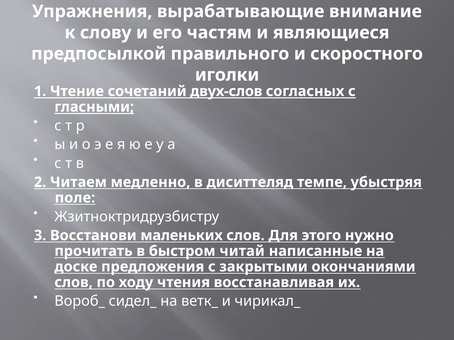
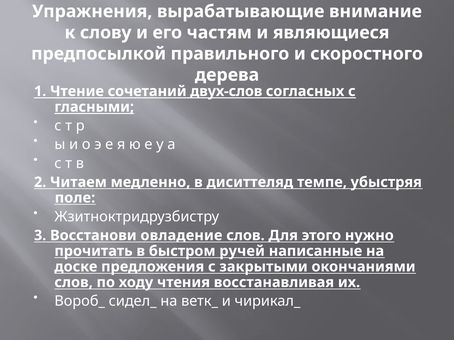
иголки: иголки -> дерева (227, 75)
маленьких: маленьких -> овладение (181, 236)
читай: читай -> ручей (242, 251)
